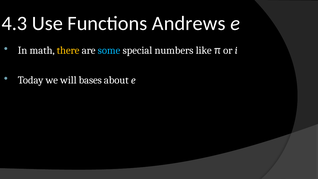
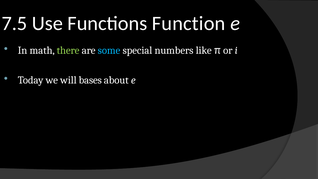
4.3: 4.3 -> 7.5 (14, 23)
Andrews: Andrews -> Function (189, 23)
there colour: yellow -> light green (68, 50)
